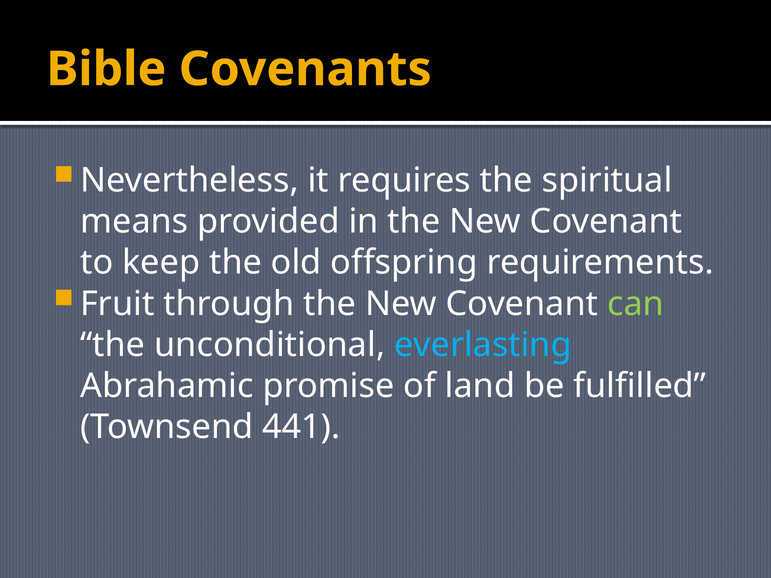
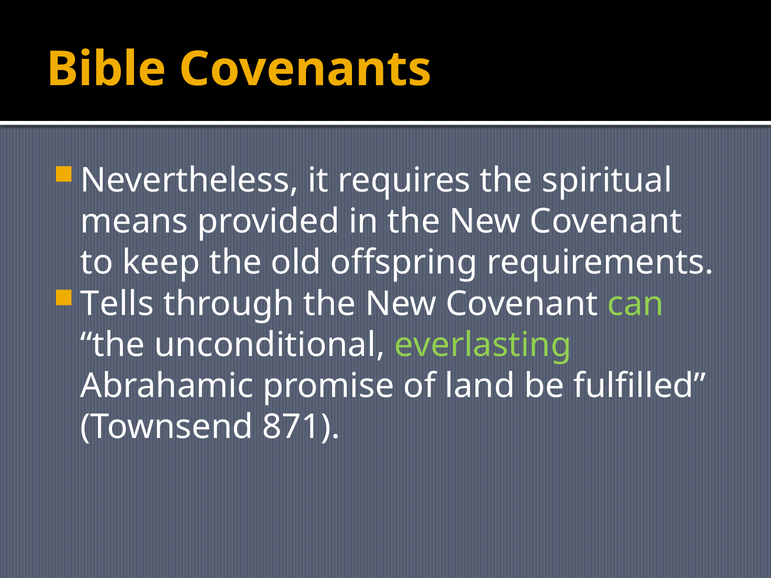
Fruit: Fruit -> Tells (117, 304)
everlasting colour: light blue -> light green (483, 345)
441: 441 -> 871 (301, 427)
